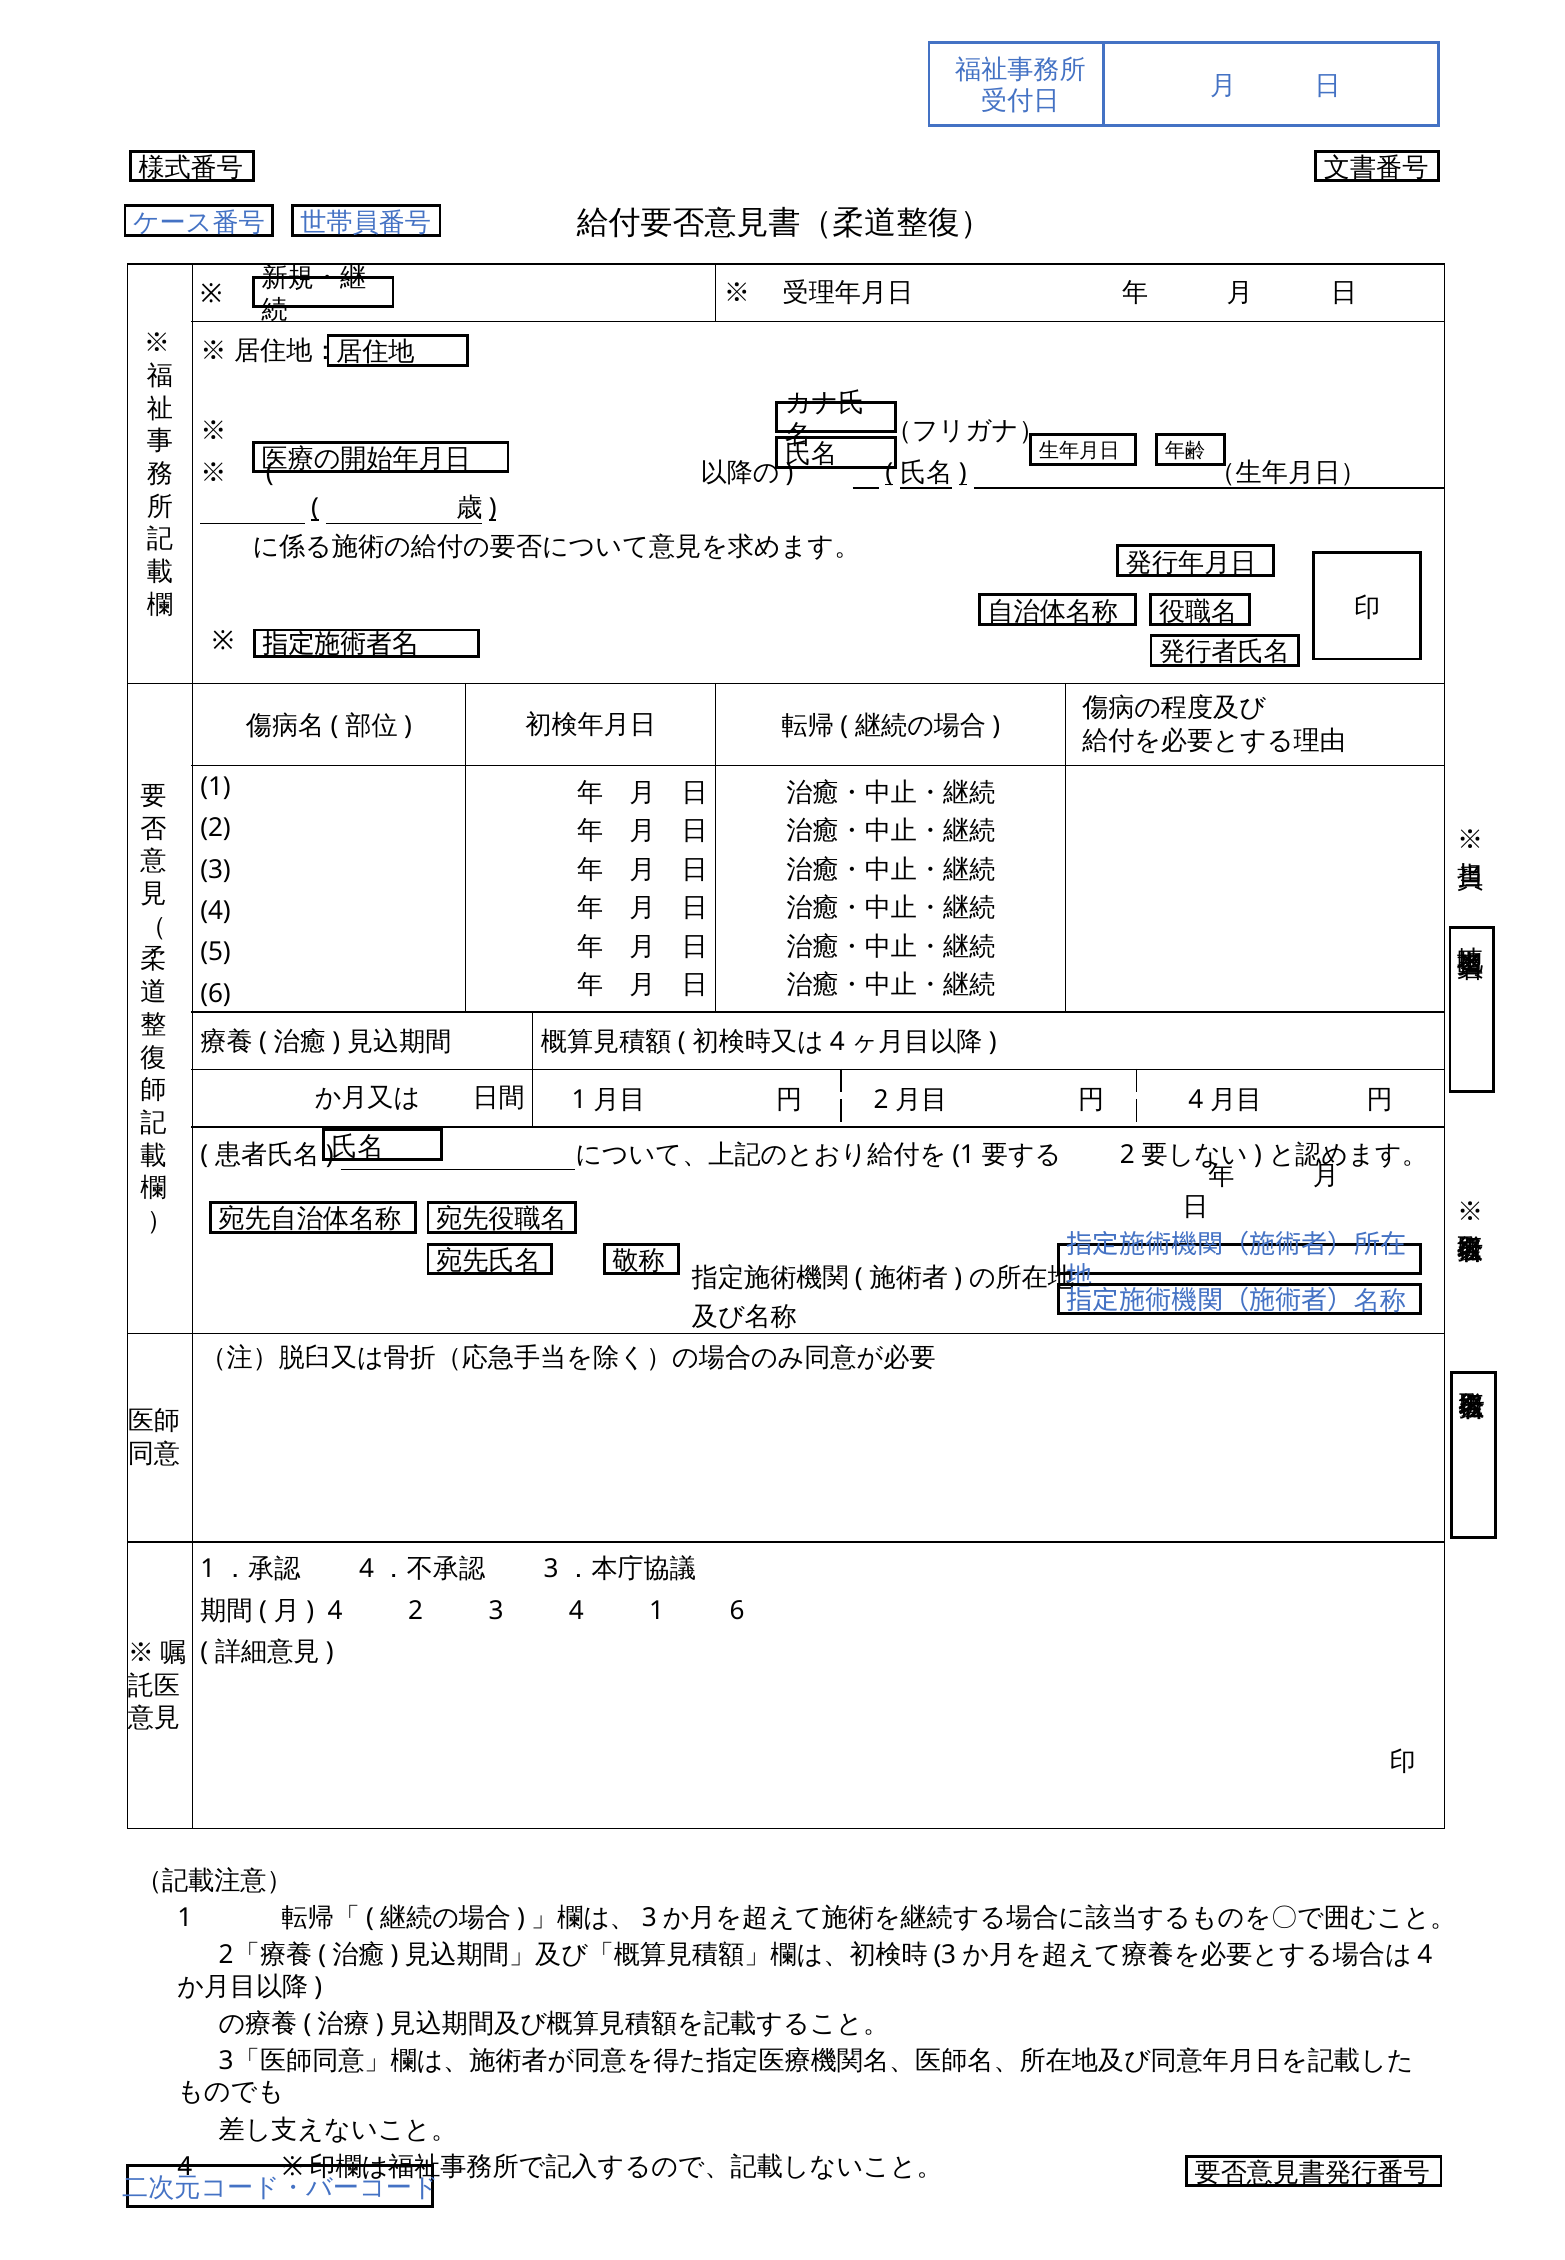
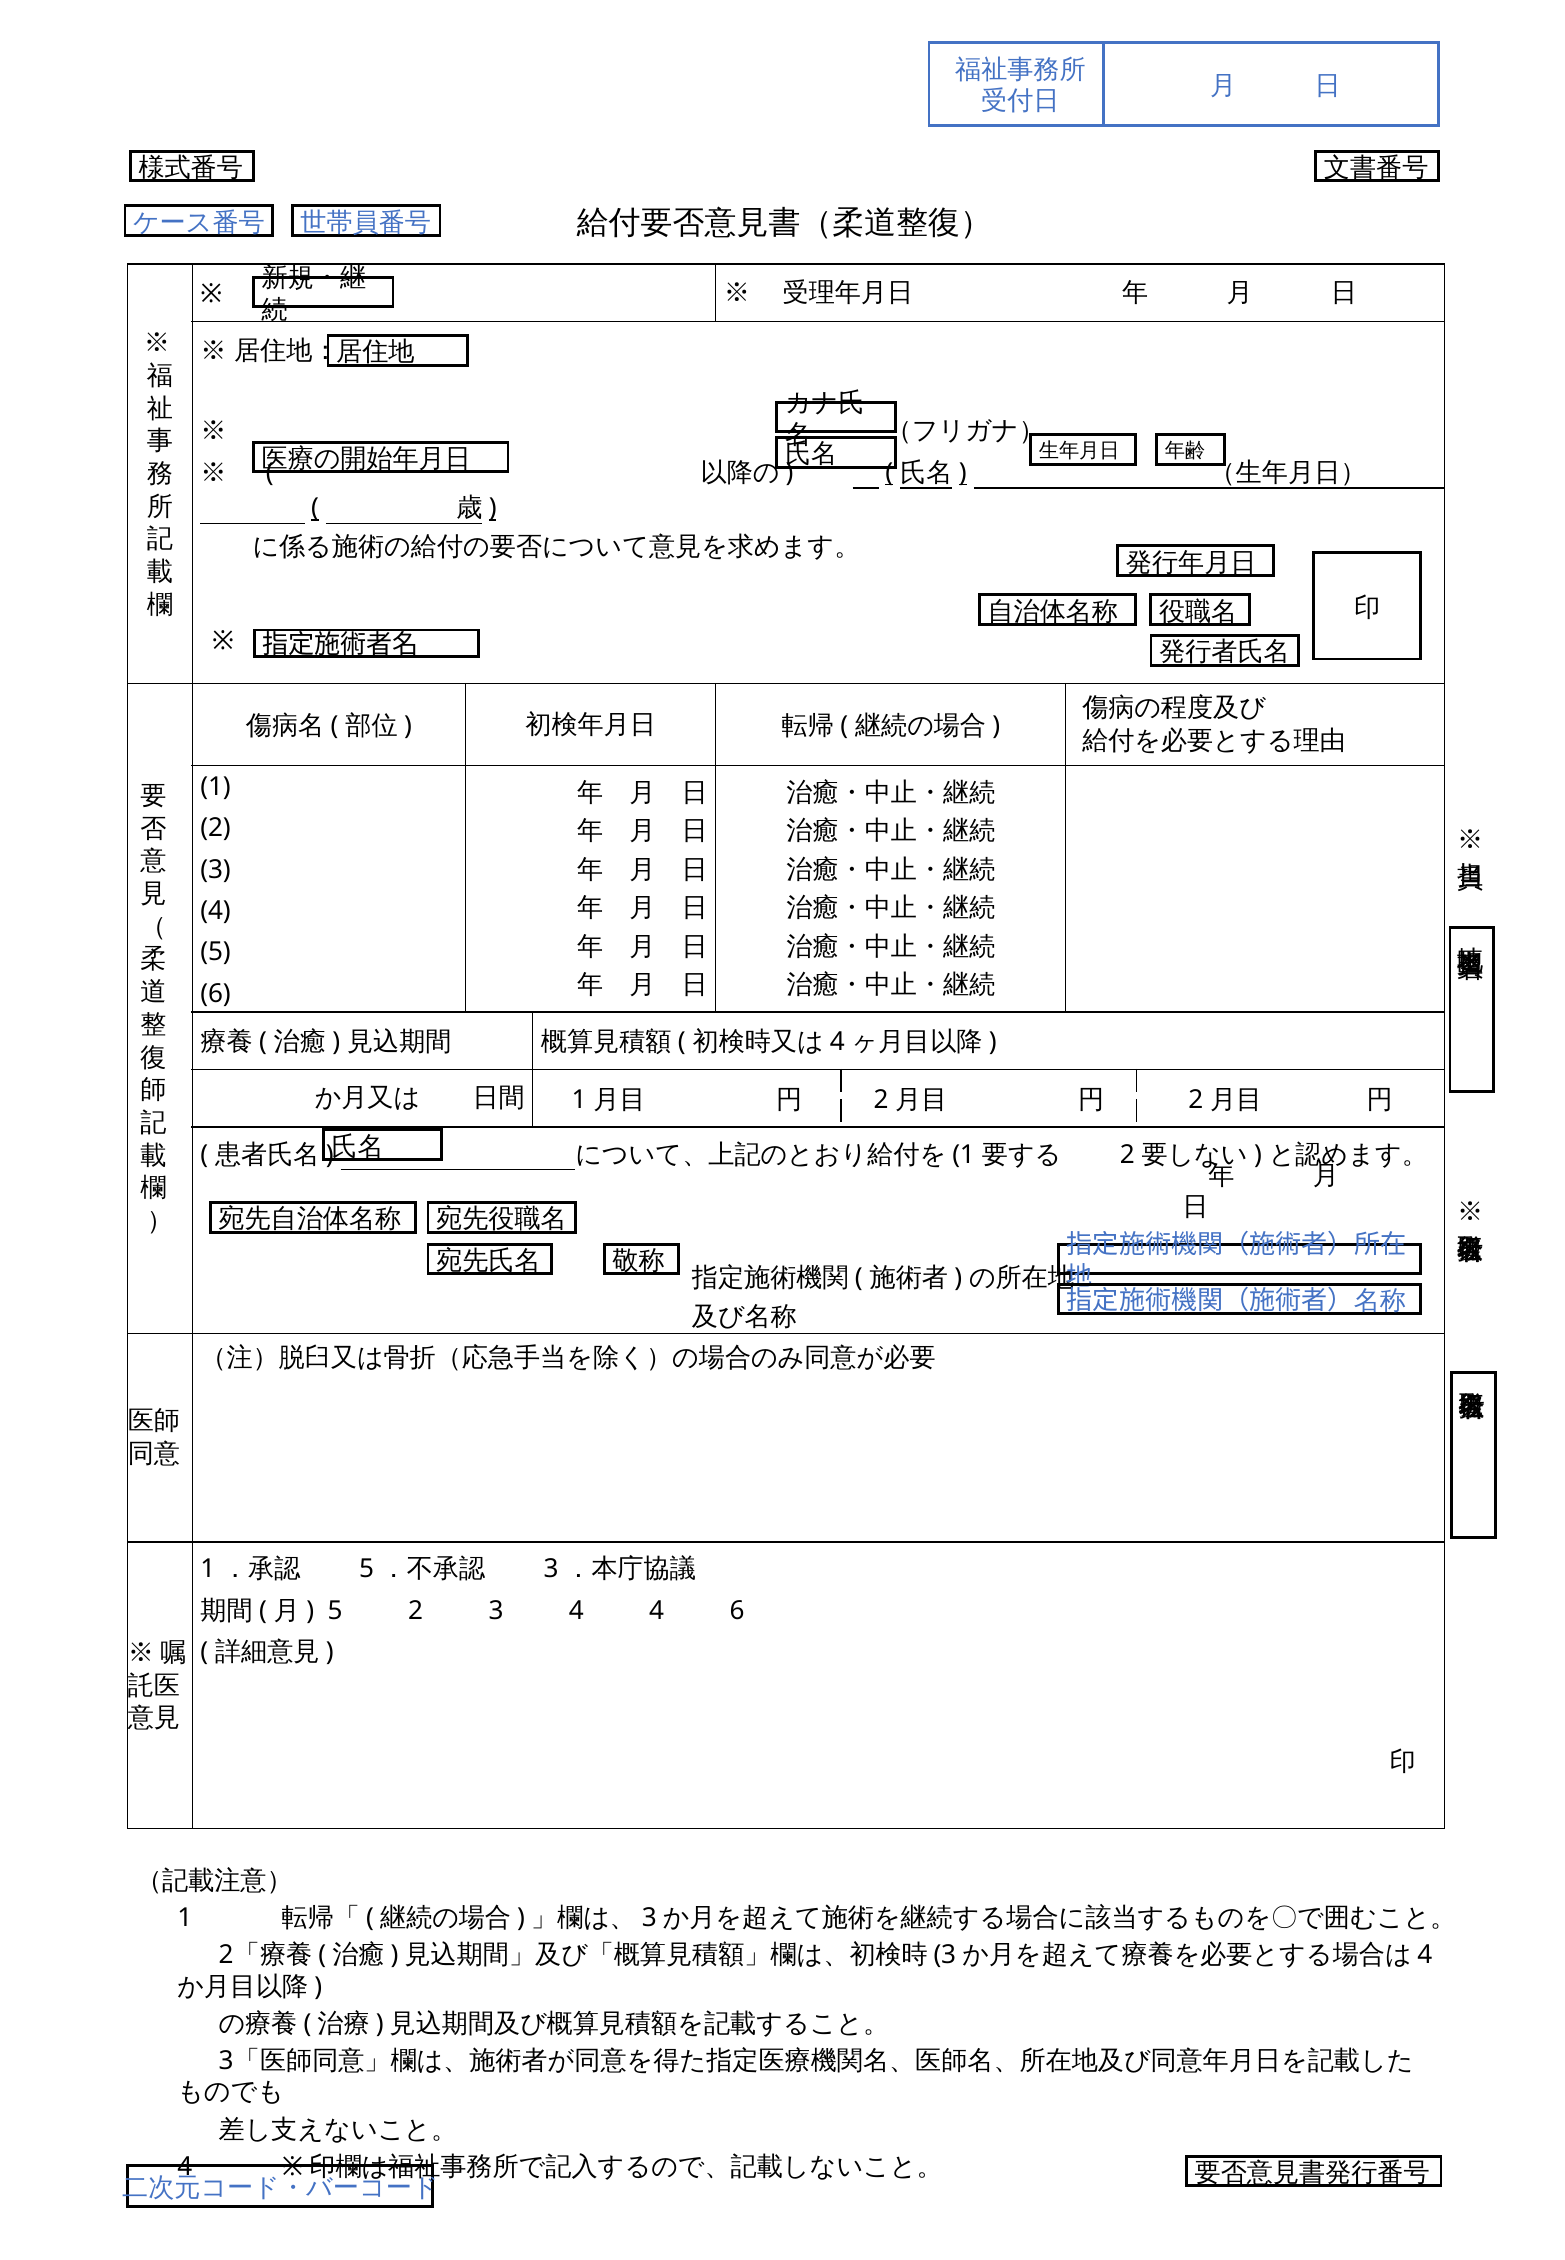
4: 4 -> 2 (1196, 1100)
4: 4 -> 5 (366, 1570)
4: 4 -> 5 (335, 1611)
4 1: 1 -> 4 (657, 1611)
